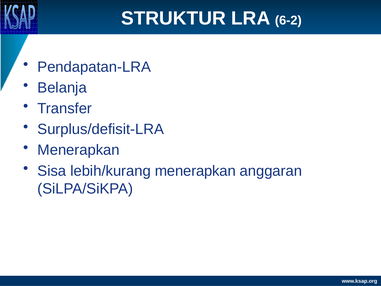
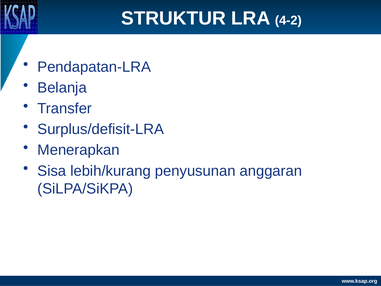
6-2: 6-2 -> 4-2 (288, 20)
lebih/kurang menerapkan: menerapkan -> penyusunan (195, 171)
